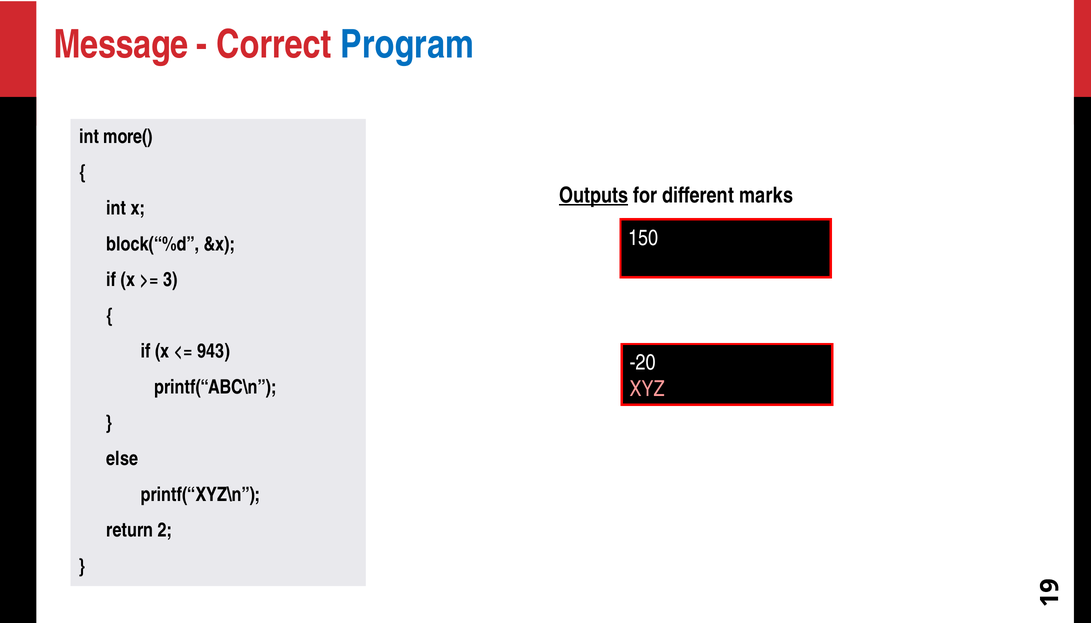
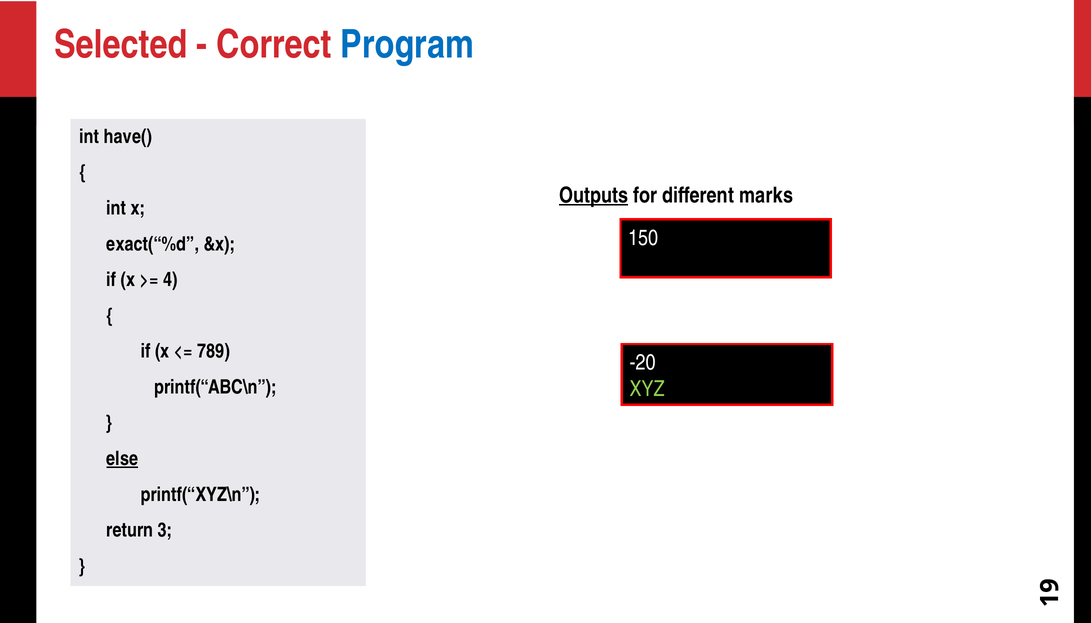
Message: Message -> Selected (121, 45)
more(: more( -> have( (128, 137)
block(“%d: block(“%d -> exact(“%d (153, 244)
3: 3 -> 4 (170, 280)
943: 943 -> 789 (214, 352)
XYZ colour: pink -> light green (647, 389)
else underline: none -> present (122, 459)
2: 2 -> 3 (165, 531)
